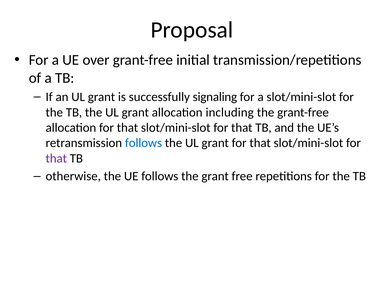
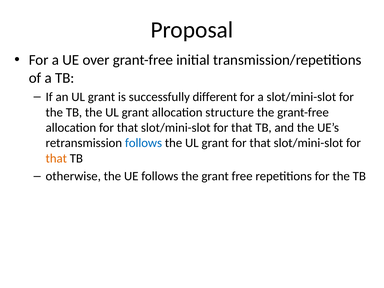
signaling: signaling -> different (215, 97)
including: including -> structure (230, 112)
that colour: purple -> orange (56, 158)
